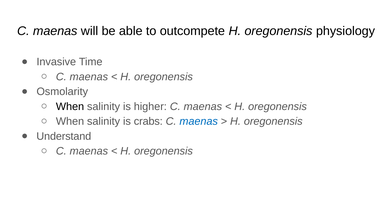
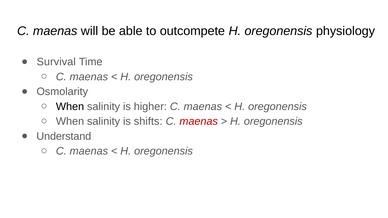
Invasive: Invasive -> Survival (56, 62)
crabs: crabs -> shifts (148, 122)
maenas colour: blue -> red (199, 122)
